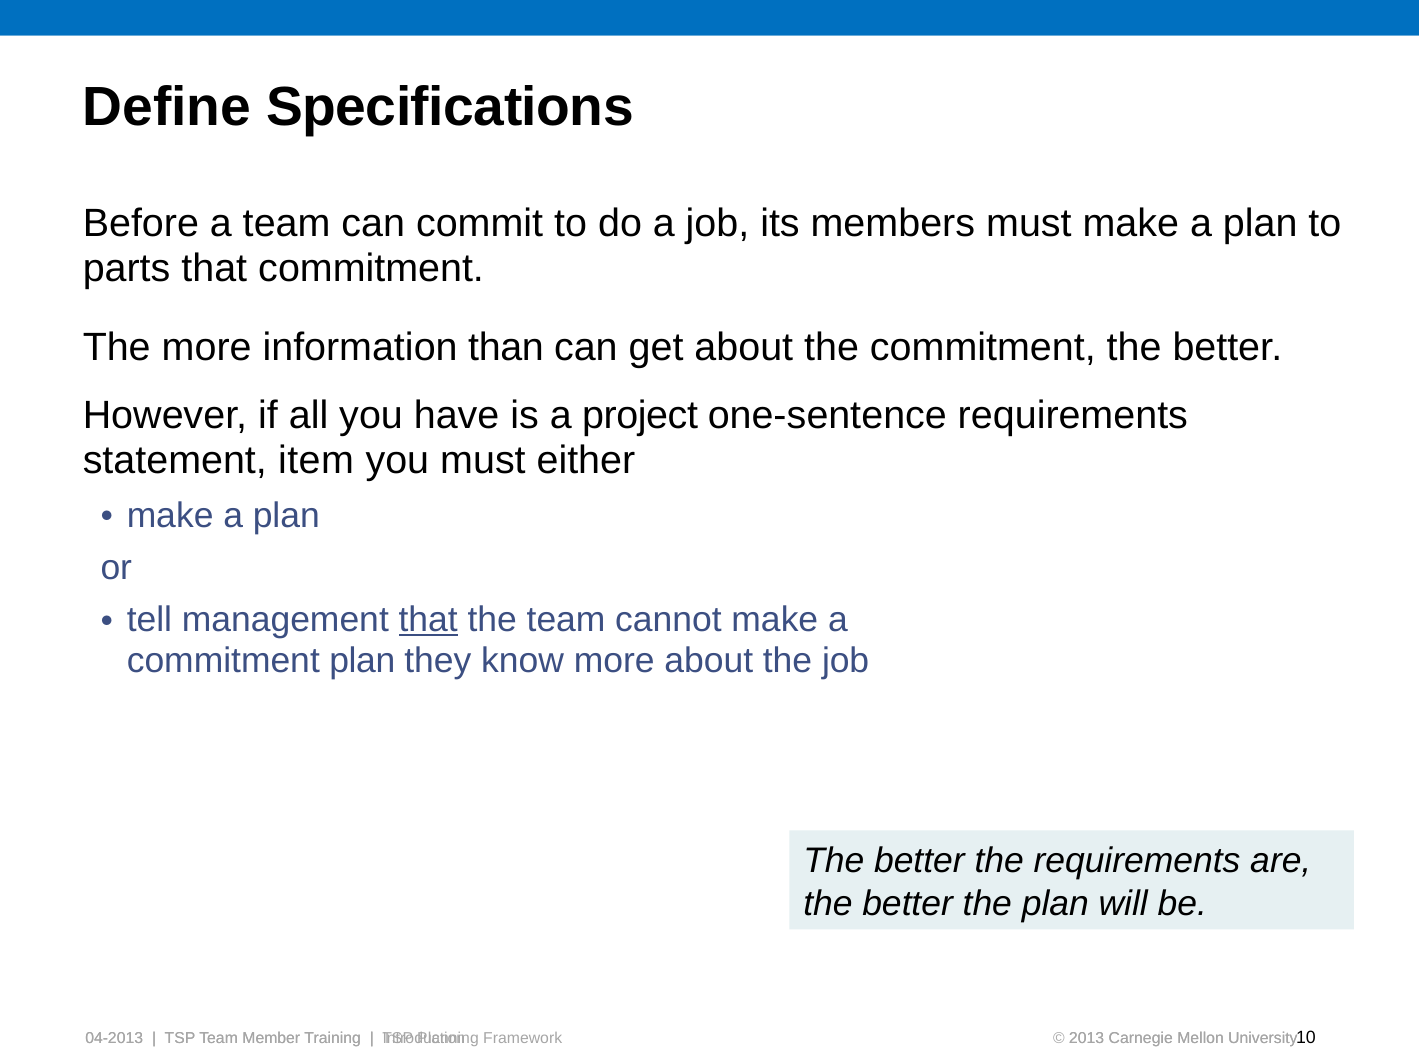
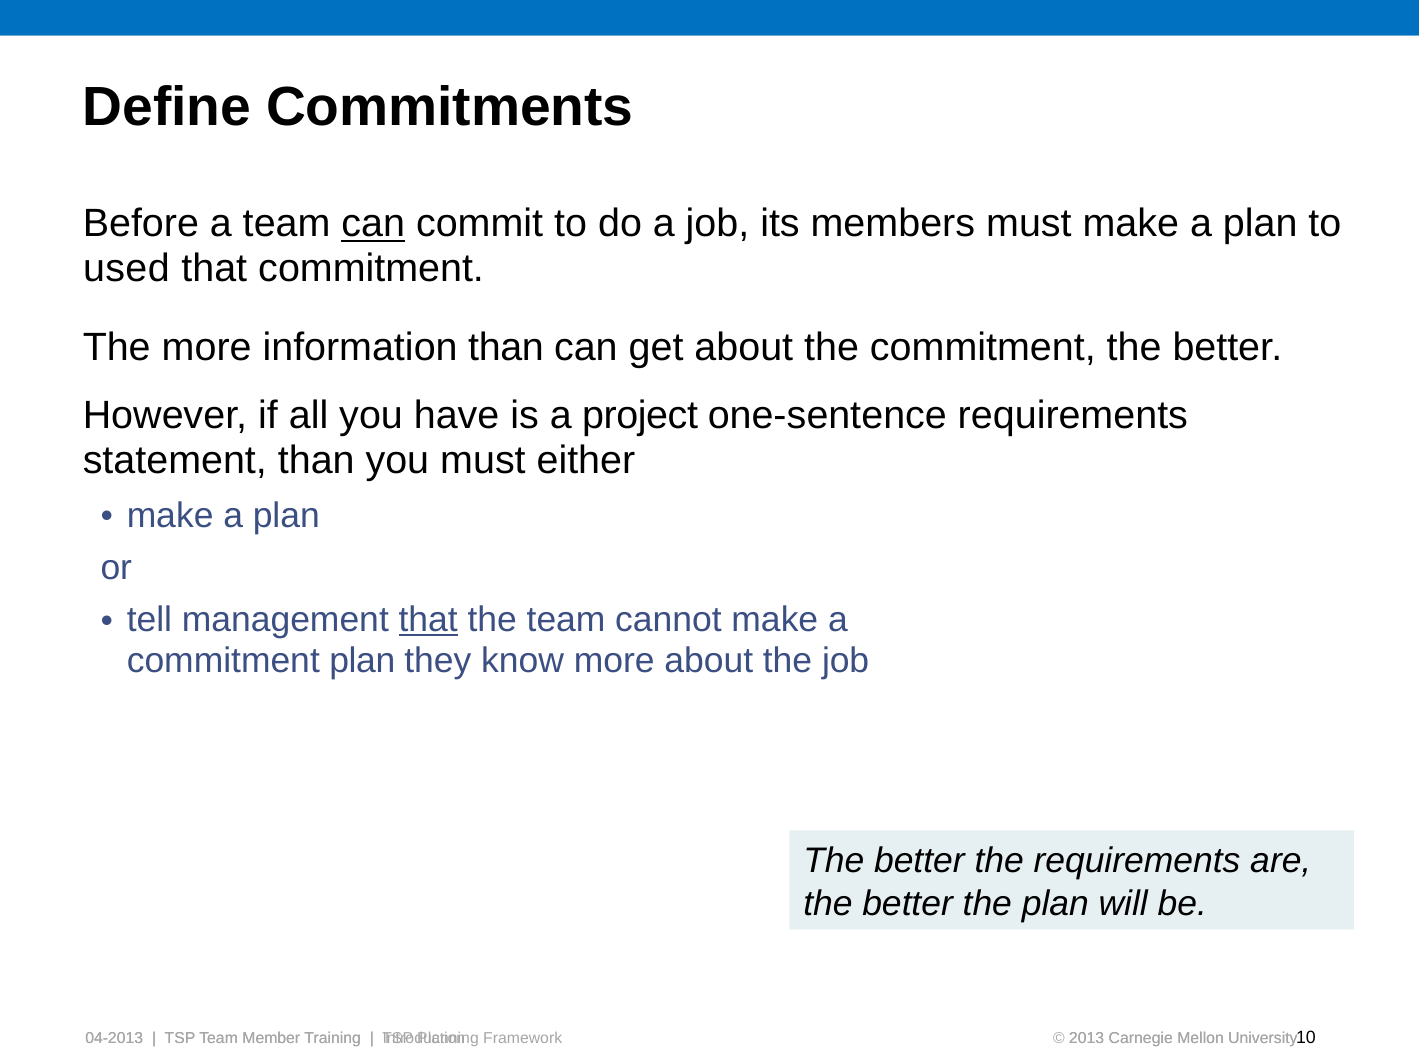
Specifications: Specifications -> Commitments (450, 107)
can underline: none -> present (373, 224)
parts: parts -> used (126, 269)
statement item: item -> than (316, 461)
